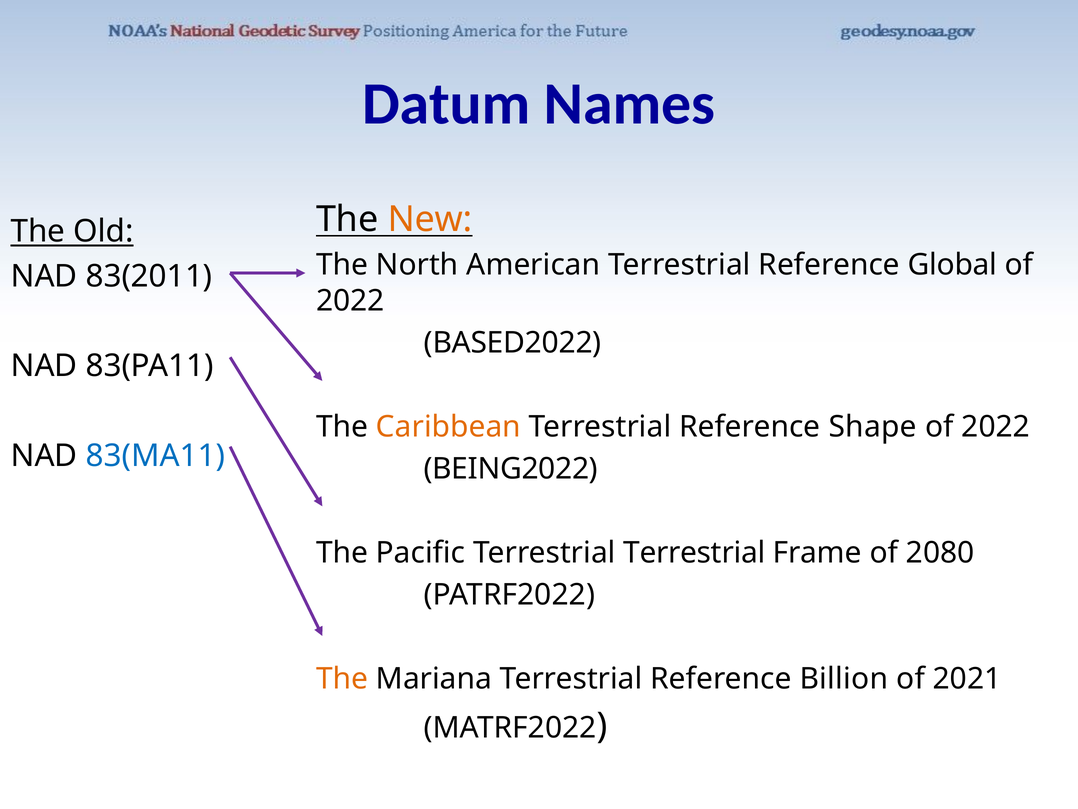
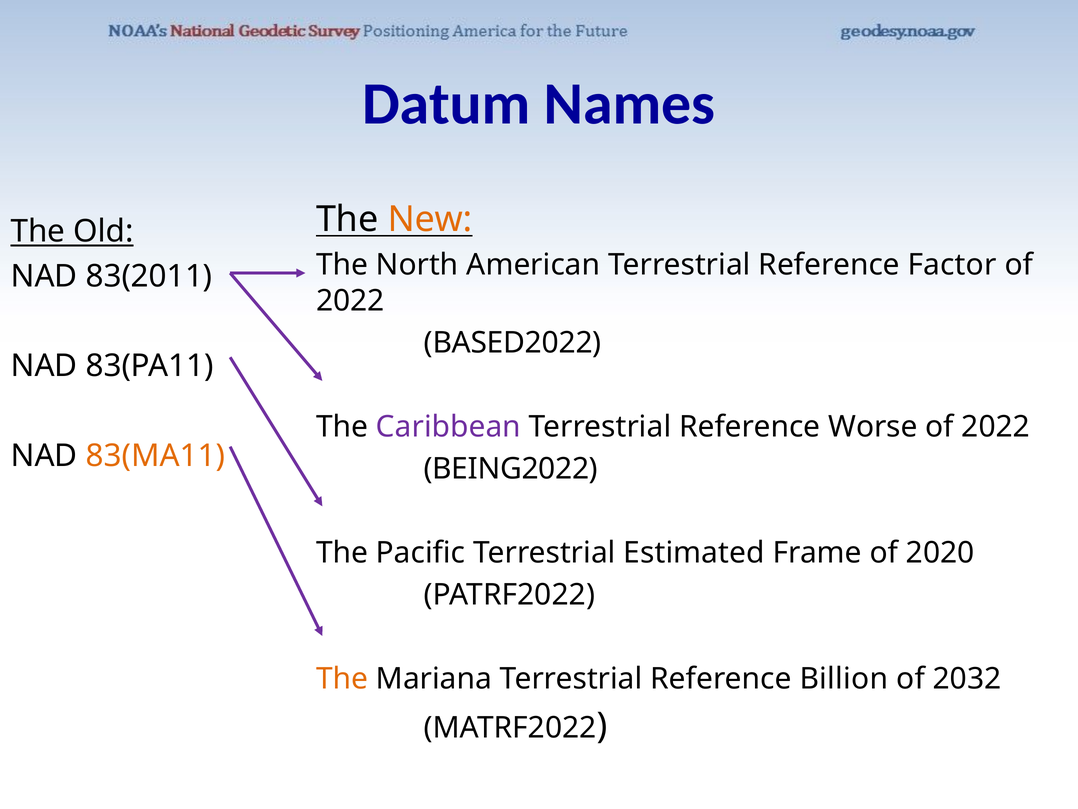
Global: Global -> Factor (952, 264)
Caribbean colour: orange -> purple (448, 426)
Shape: Shape -> Worse (873, 426)
83(MA11 colour: blue -> orange (155, 456)
Terrestrial Terrestrial: Terrestrial -> Estimated (694, 552)
2080: 2080 -> 2020 (940, 552)
2021: 2021 -> 2032 (967, 678)
